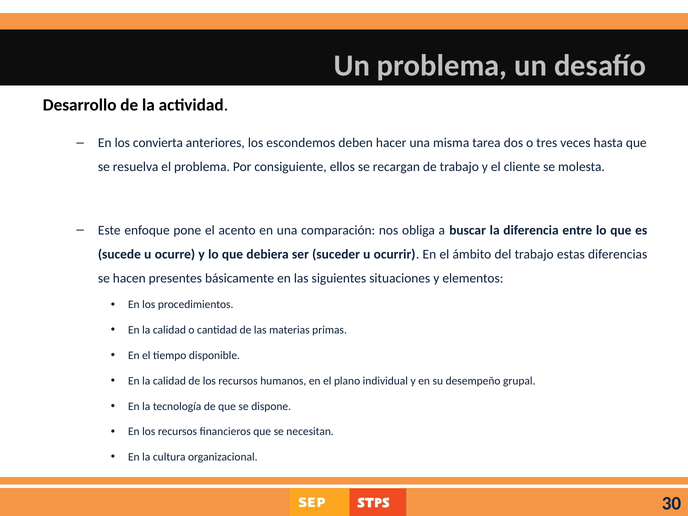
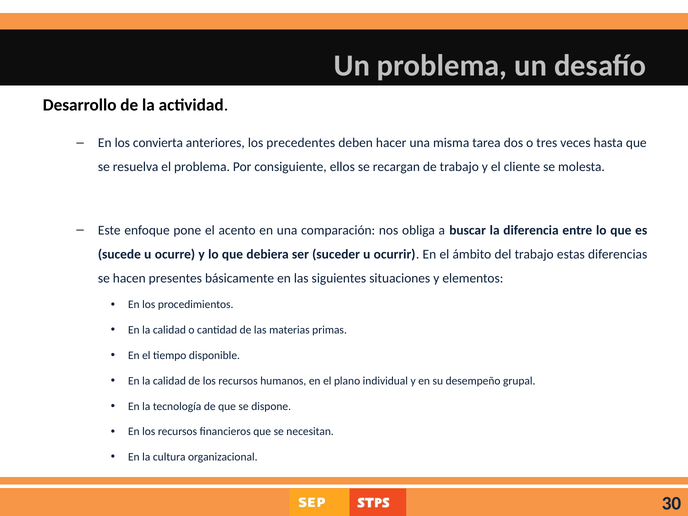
escondemos: escondemos -> precedentes (301, 143)
